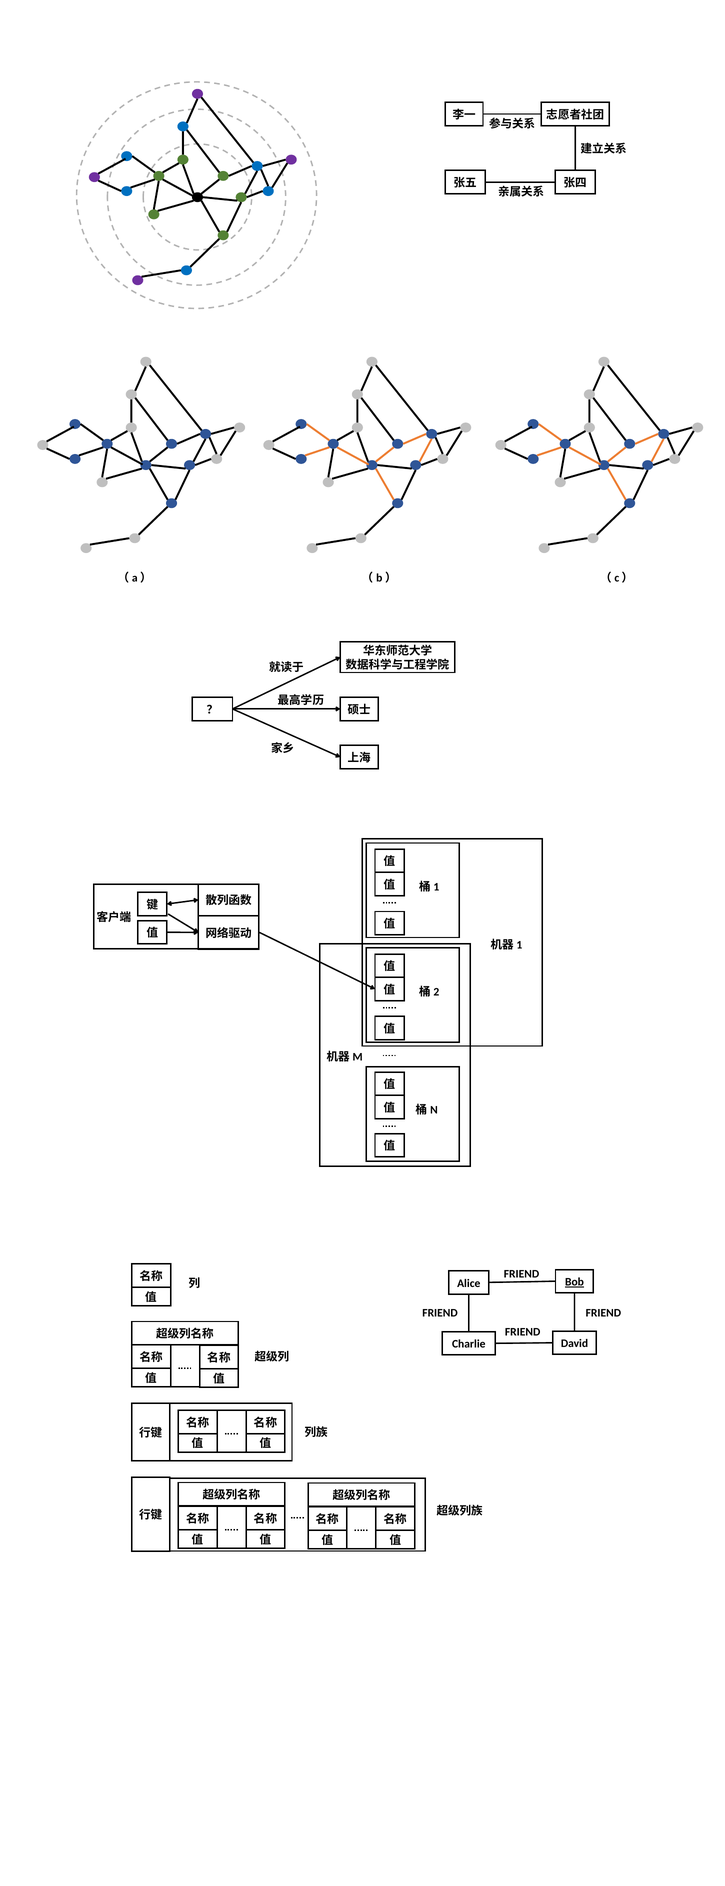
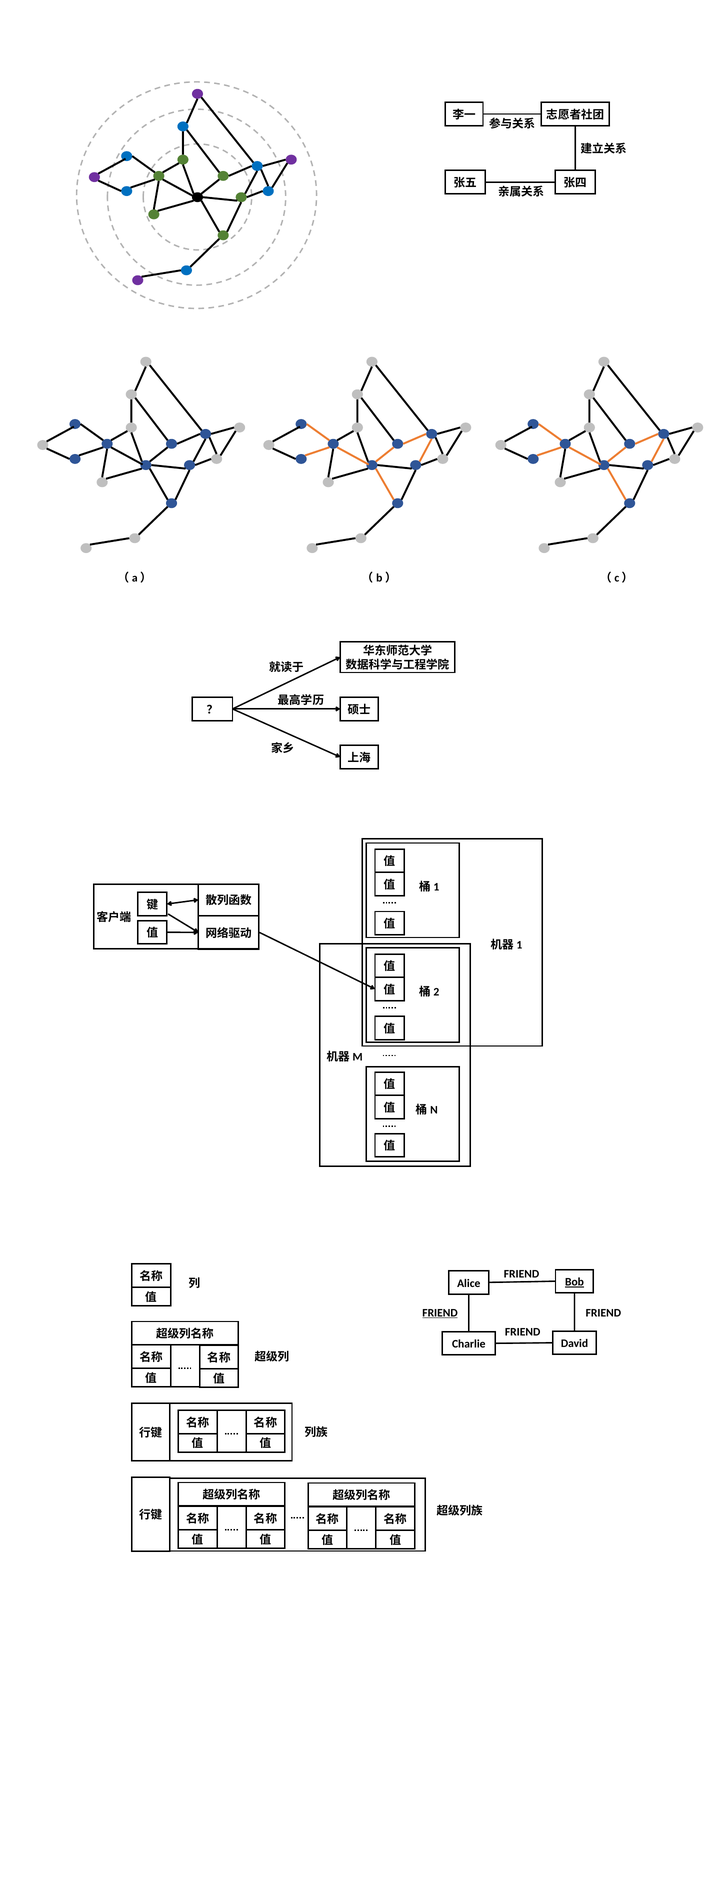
FRIEND underline: none -> present (440, 1313)
